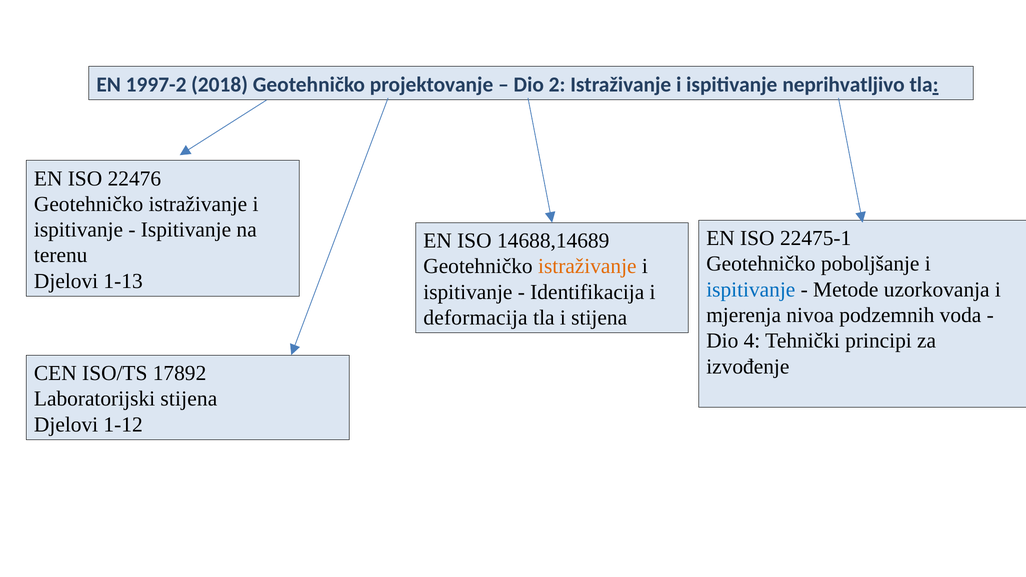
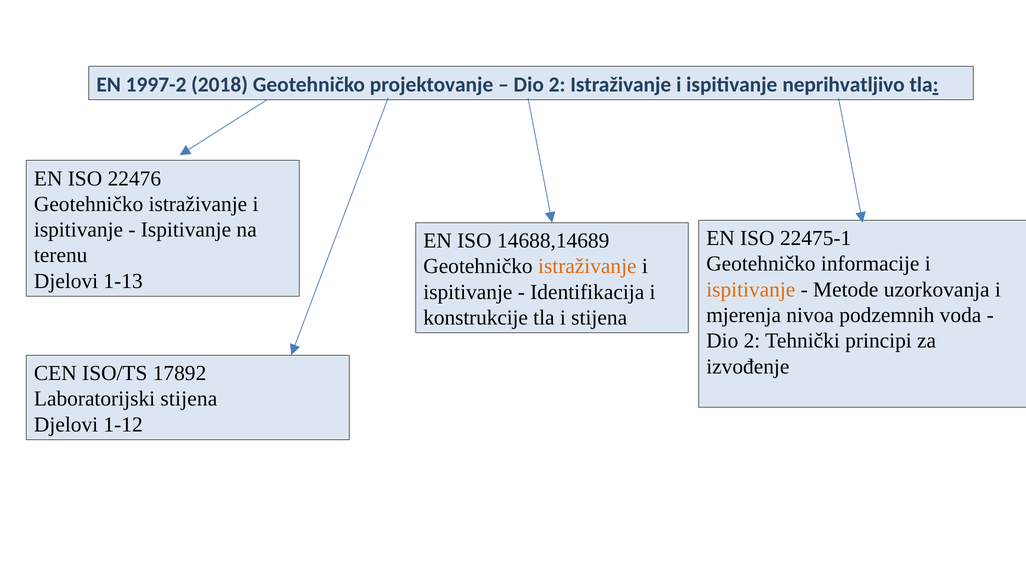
poboljšanje: poboljšanje -> informacije (870, 264)
ispitivanje colour: blue -> orange (751, 290)
deformacija: deformacija -> konstrukcije (476, 318)
4: 4 -> 2 (752, 341)
